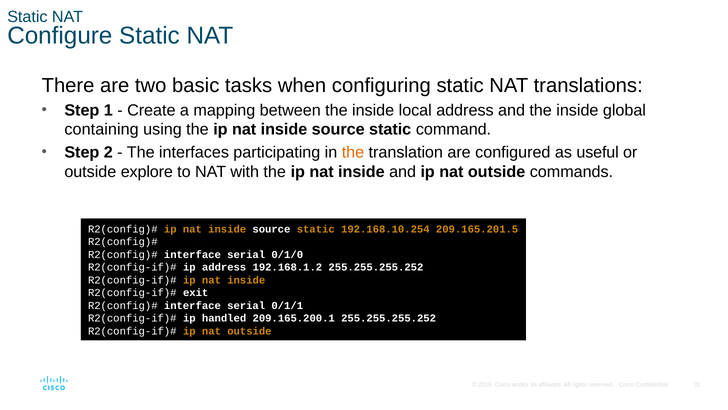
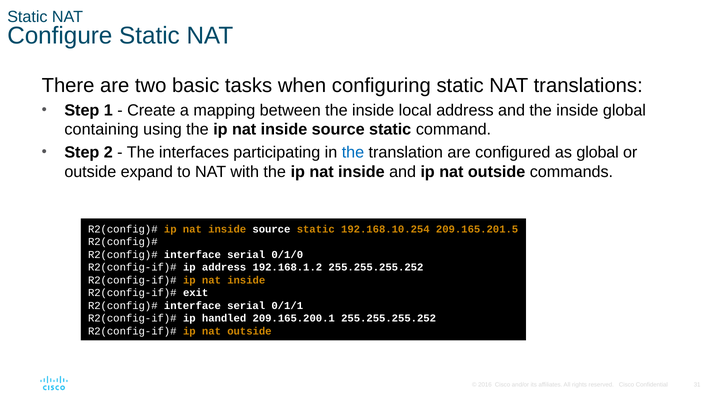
the colour: orange -> blue (353, 152)
as useful: useful -> global (598, 152)
explore: explore -> expand (147, 172)
